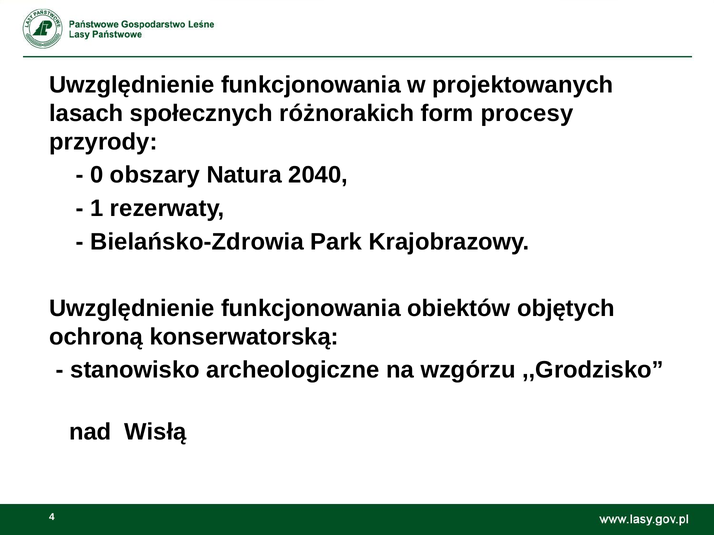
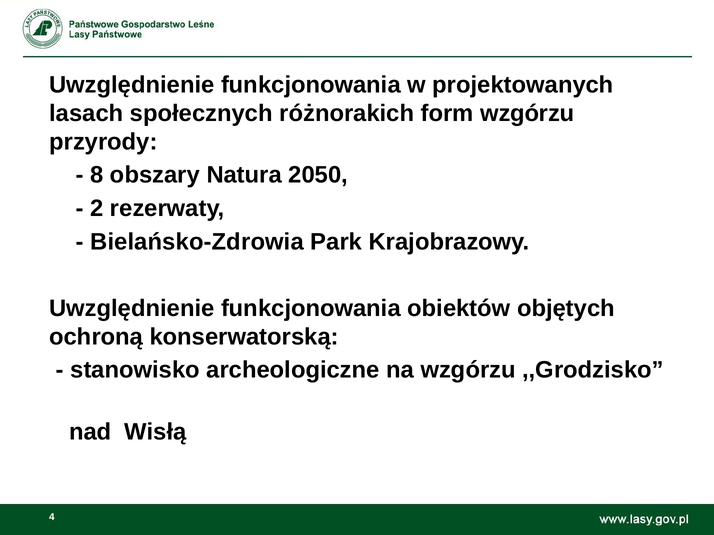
form procesy: procesy -> wzgórzu (527, 113)
0: 0 -> 8 (97, 175)
2040: 2040 -> 2050 (318, 175)
1: 1 -> 2 (97, 209)
